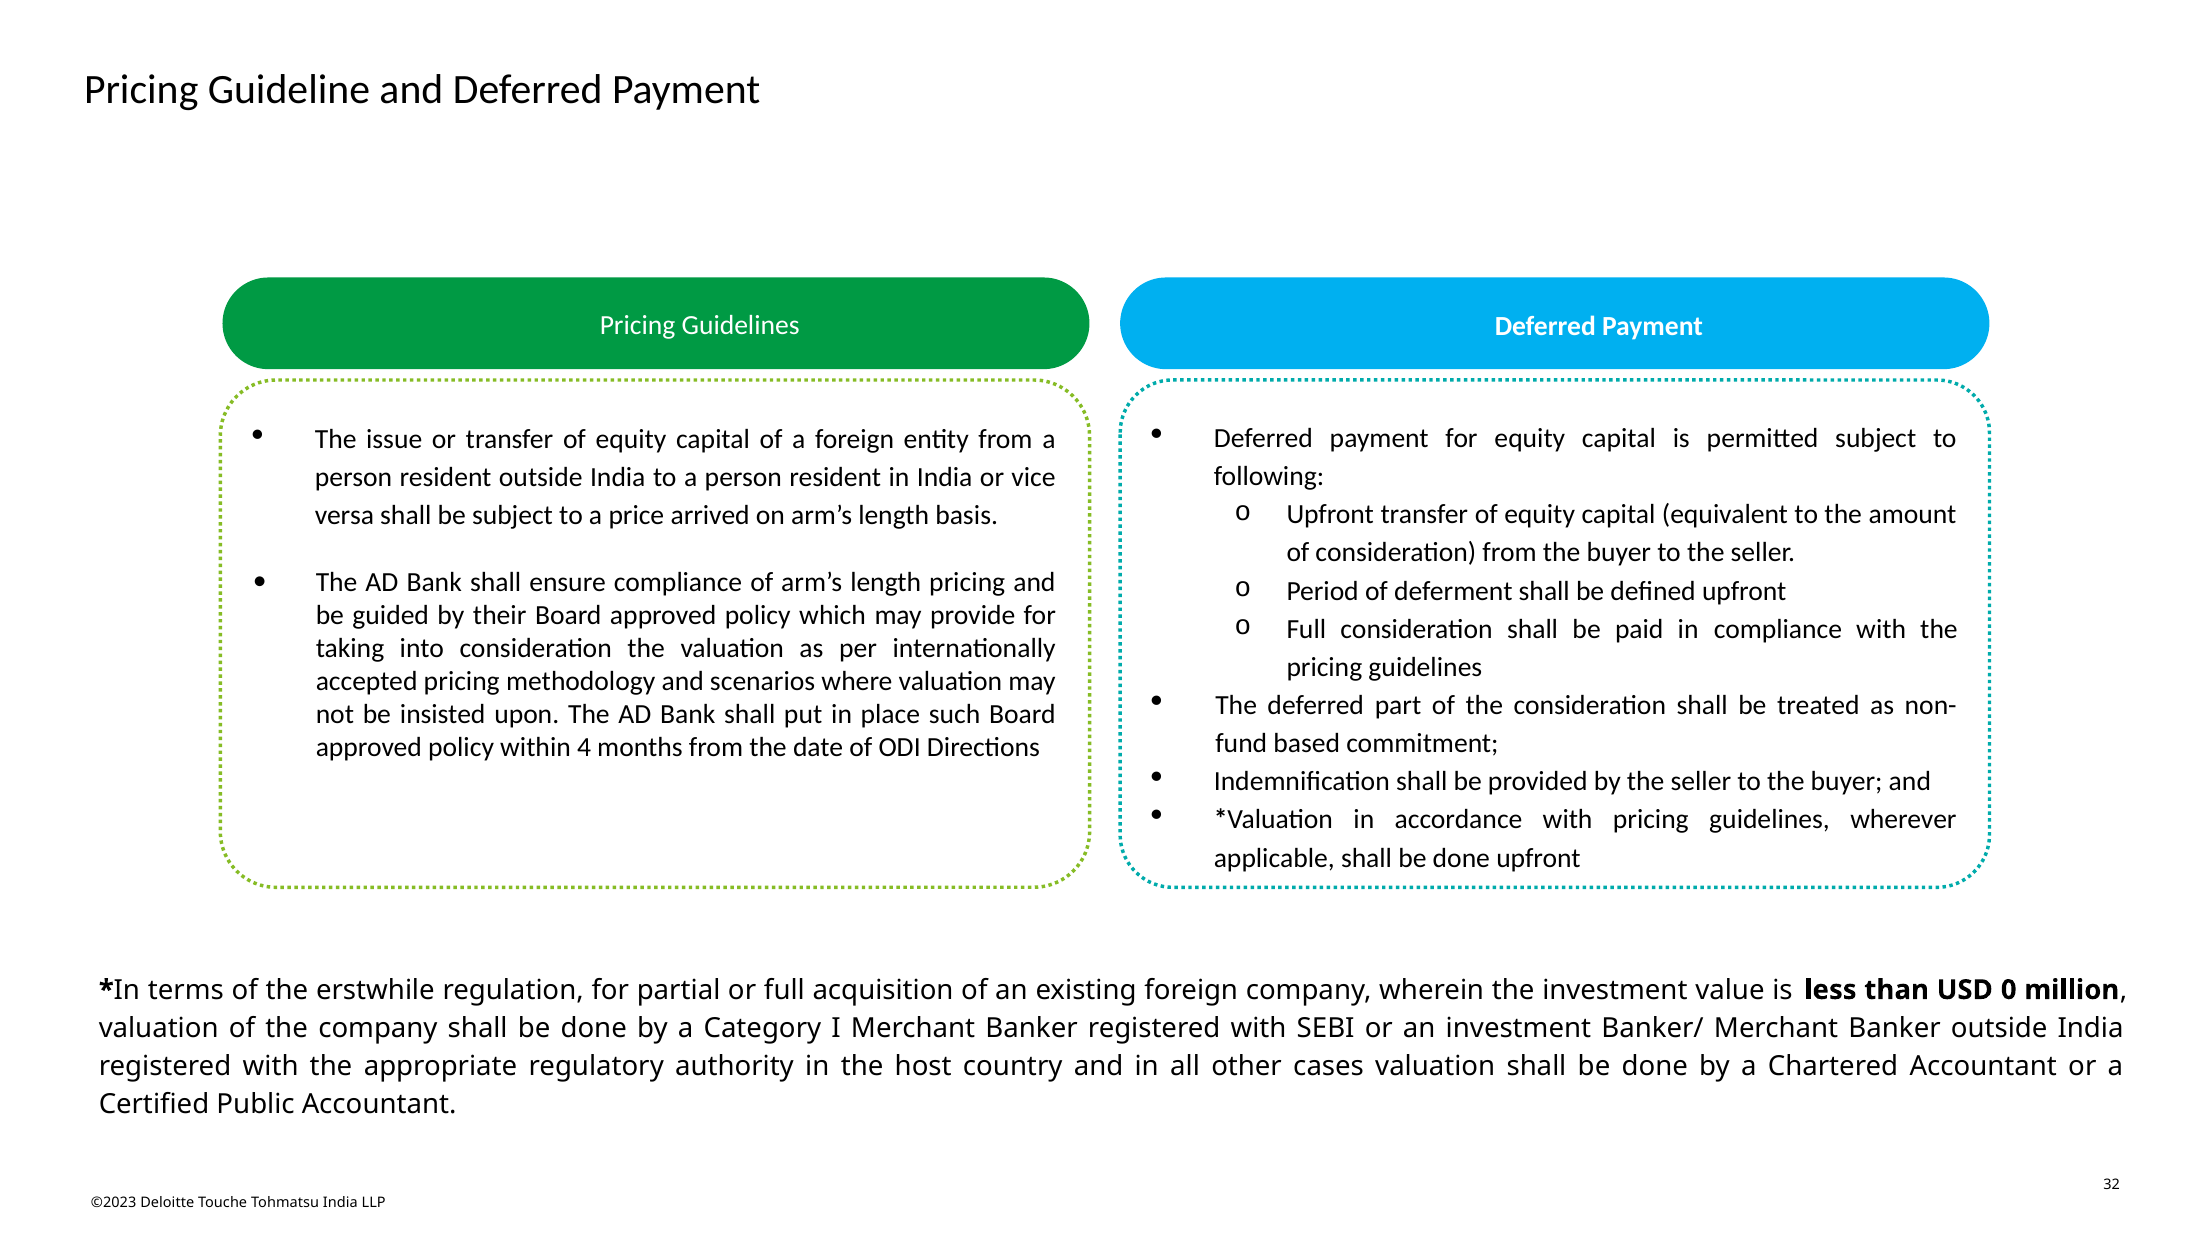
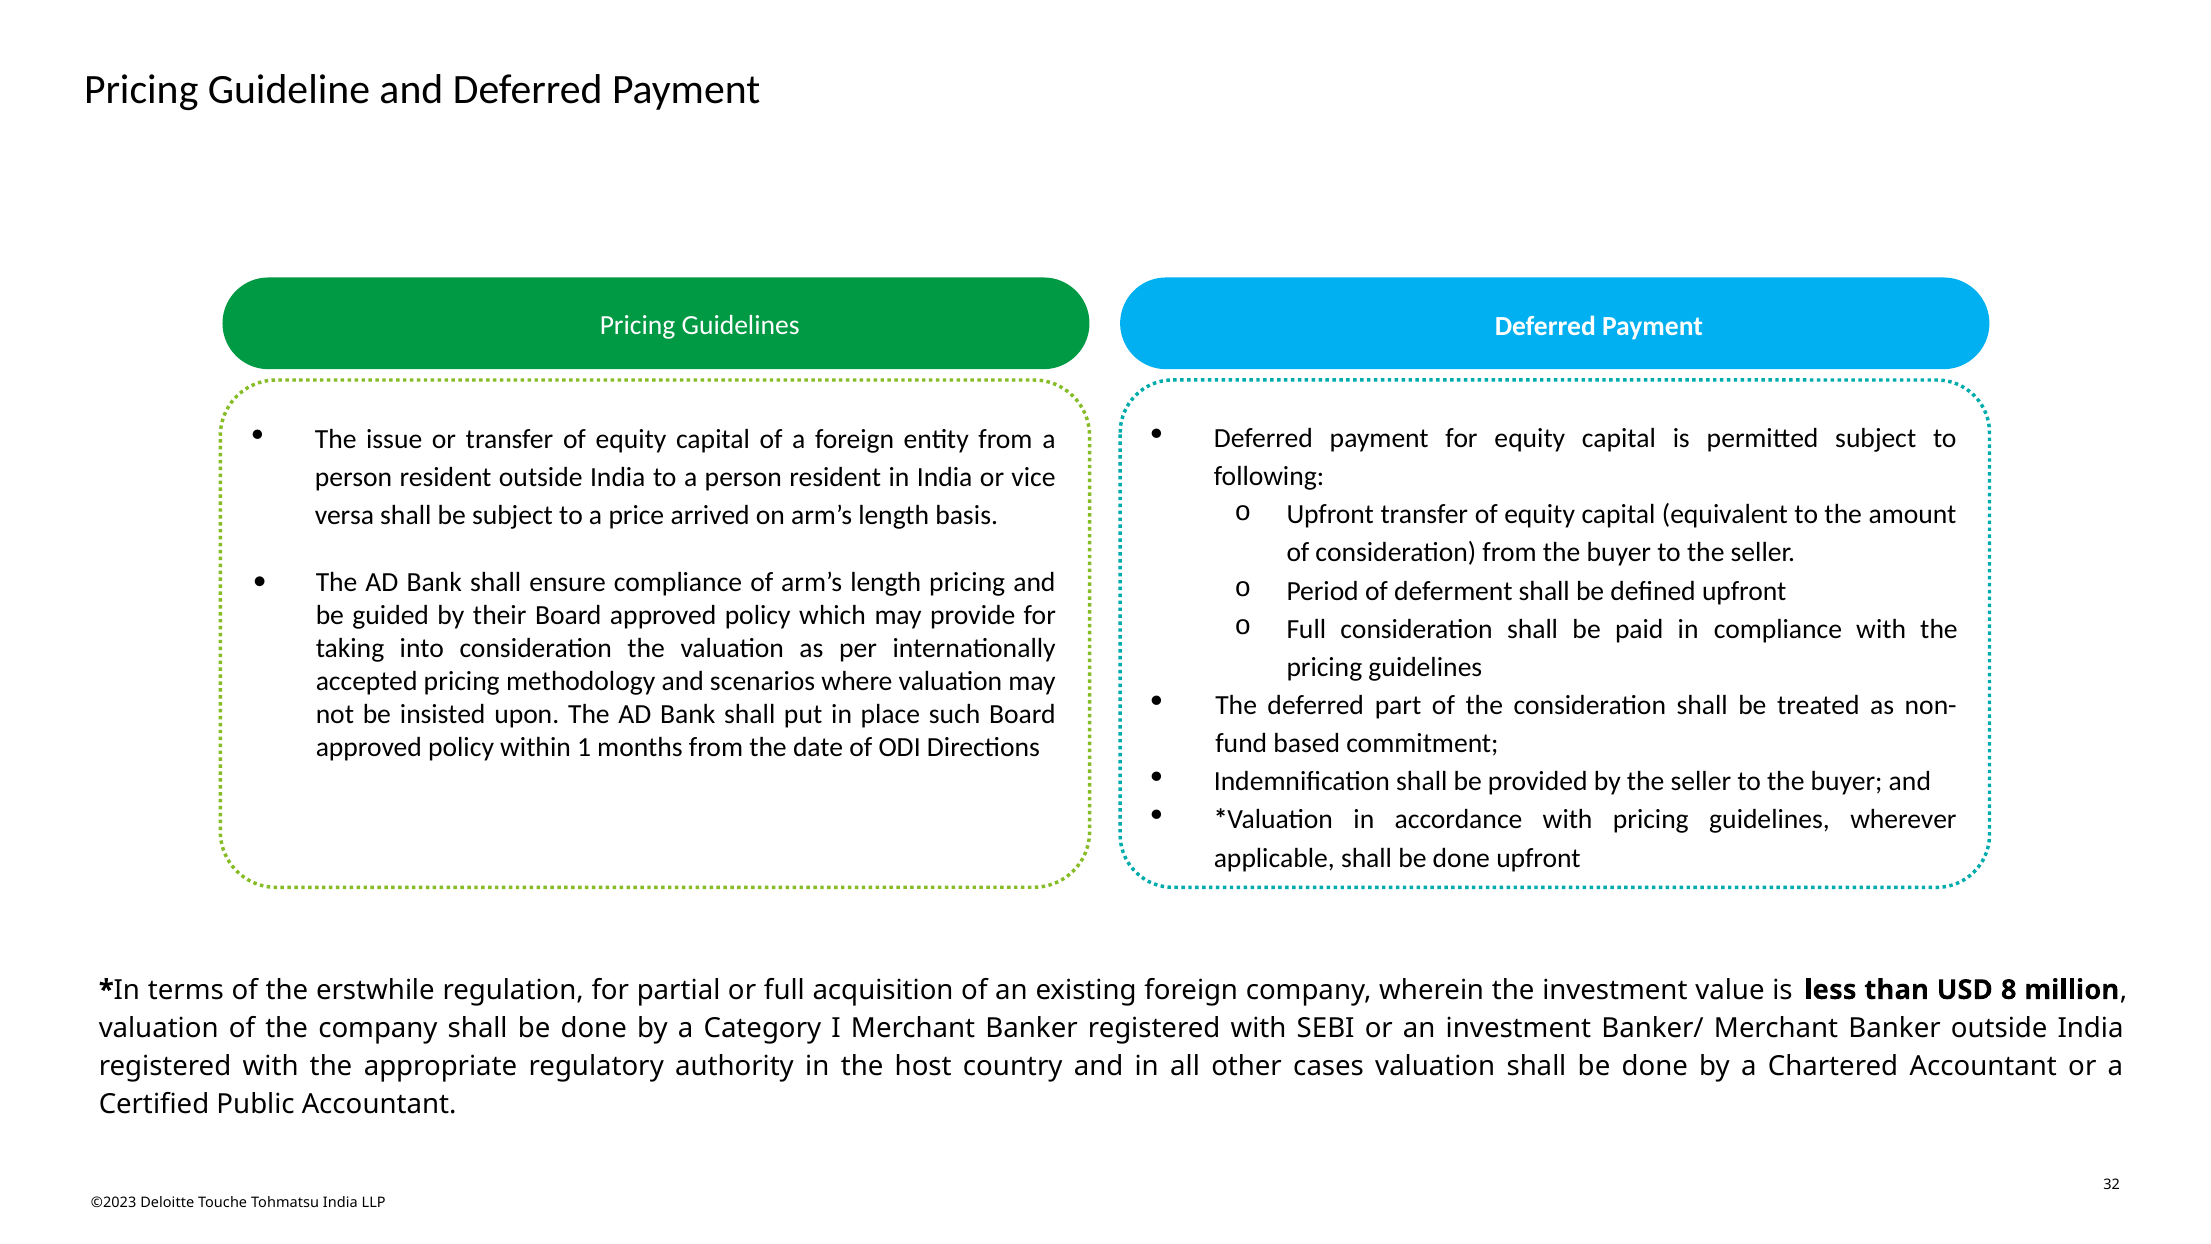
4: 4 -> 1 (584, 748)
0: 0 -> 8 (2009, 990)
